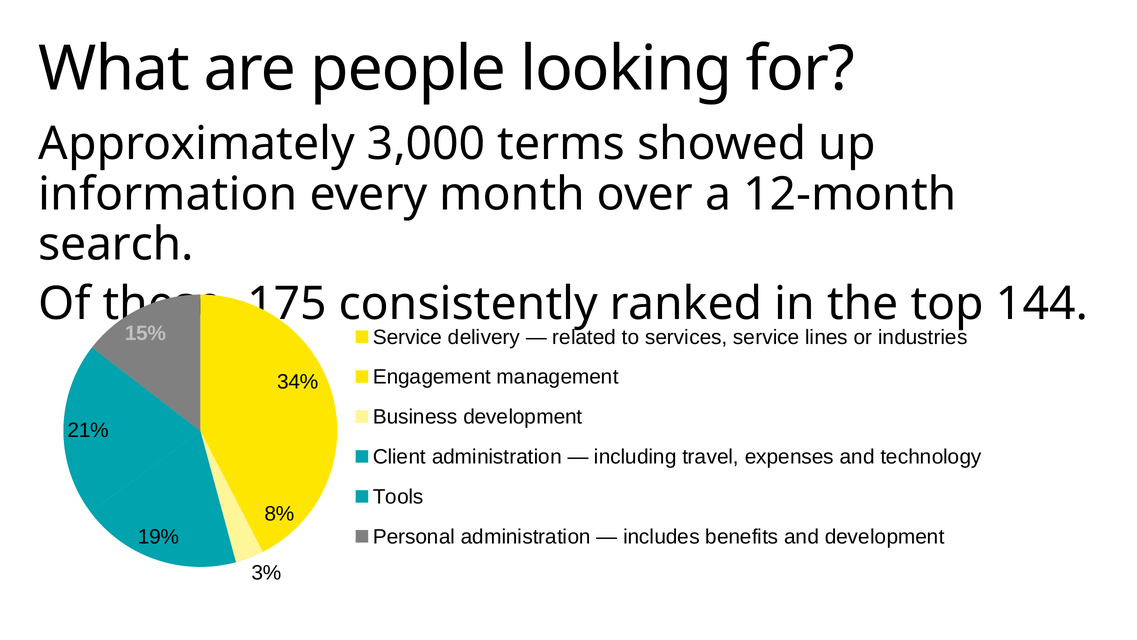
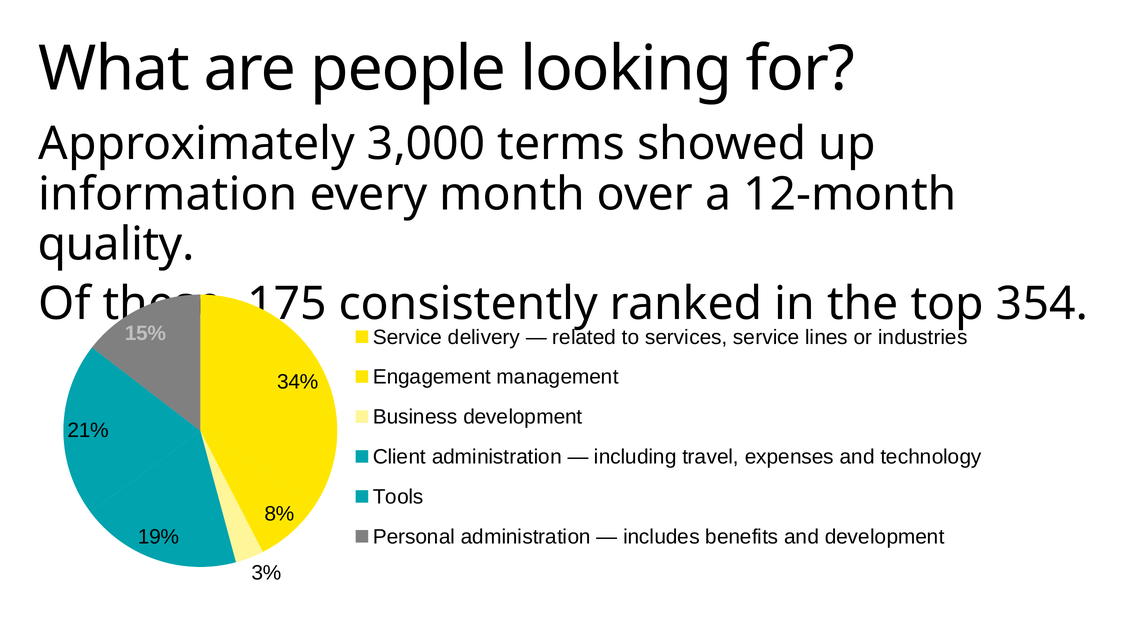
search: search -> quality (116, 244)
144: 144 -> 354 (1042, 304)
